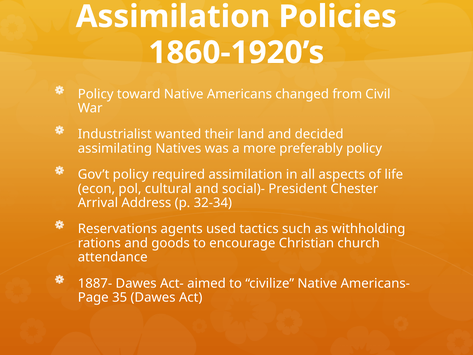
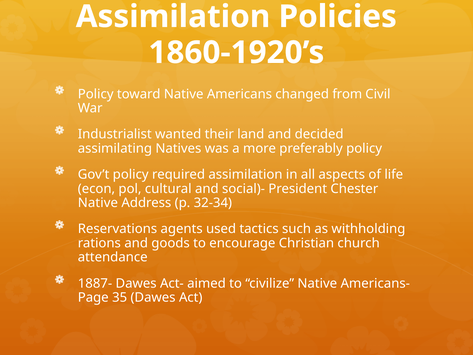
Arrival: Arrival -> Native (98, 203)
